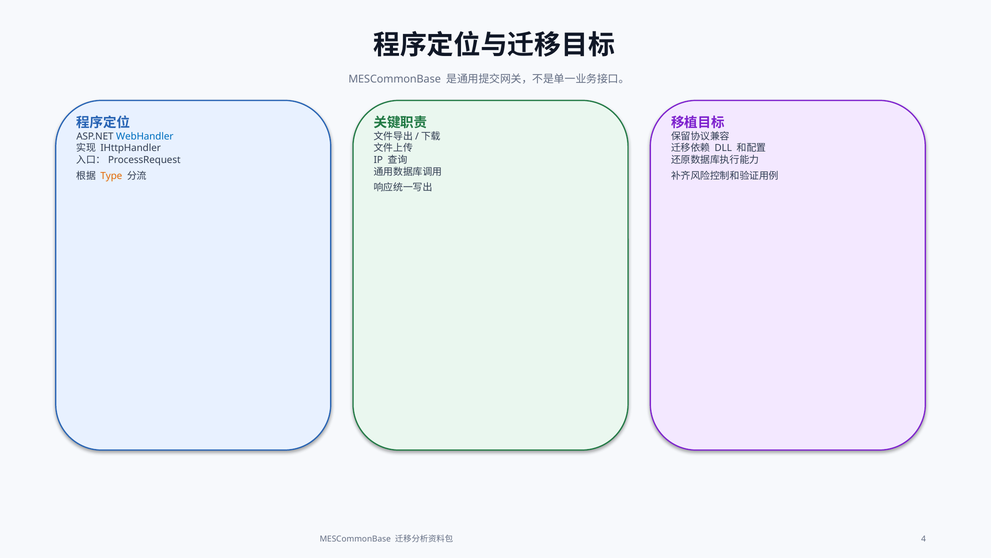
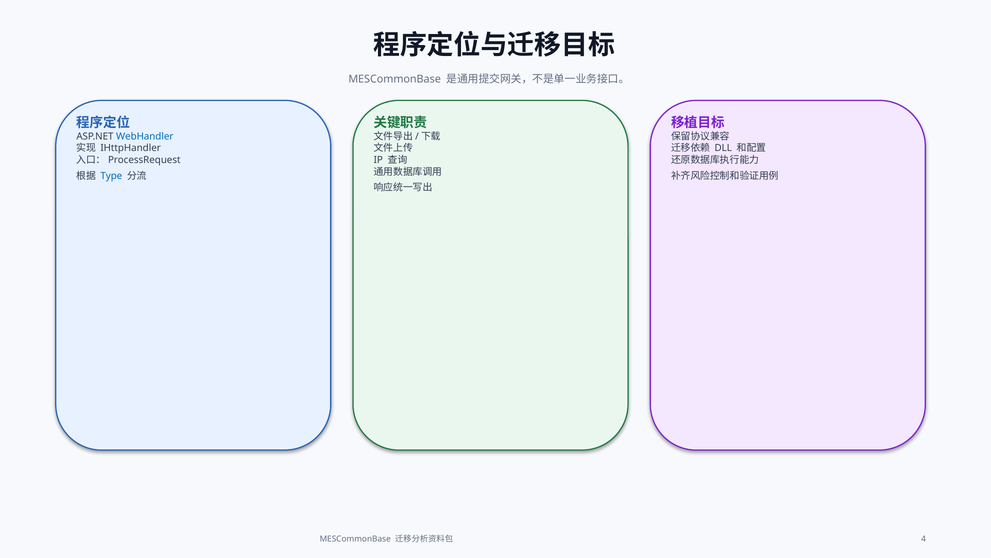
Type colour: orange -> blue (111, 176)
